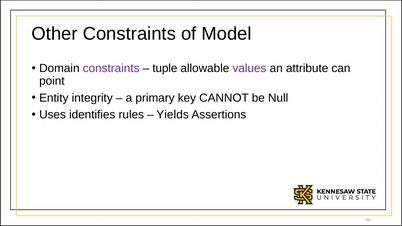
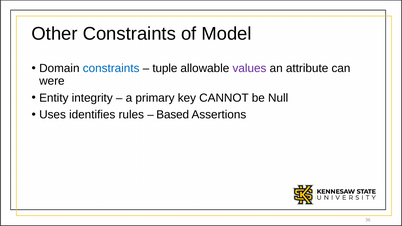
constraints colour: purple -> blue (111, 68)
point: point -> were (52, 81)
Yields: Yields -> Based (173, 115)
